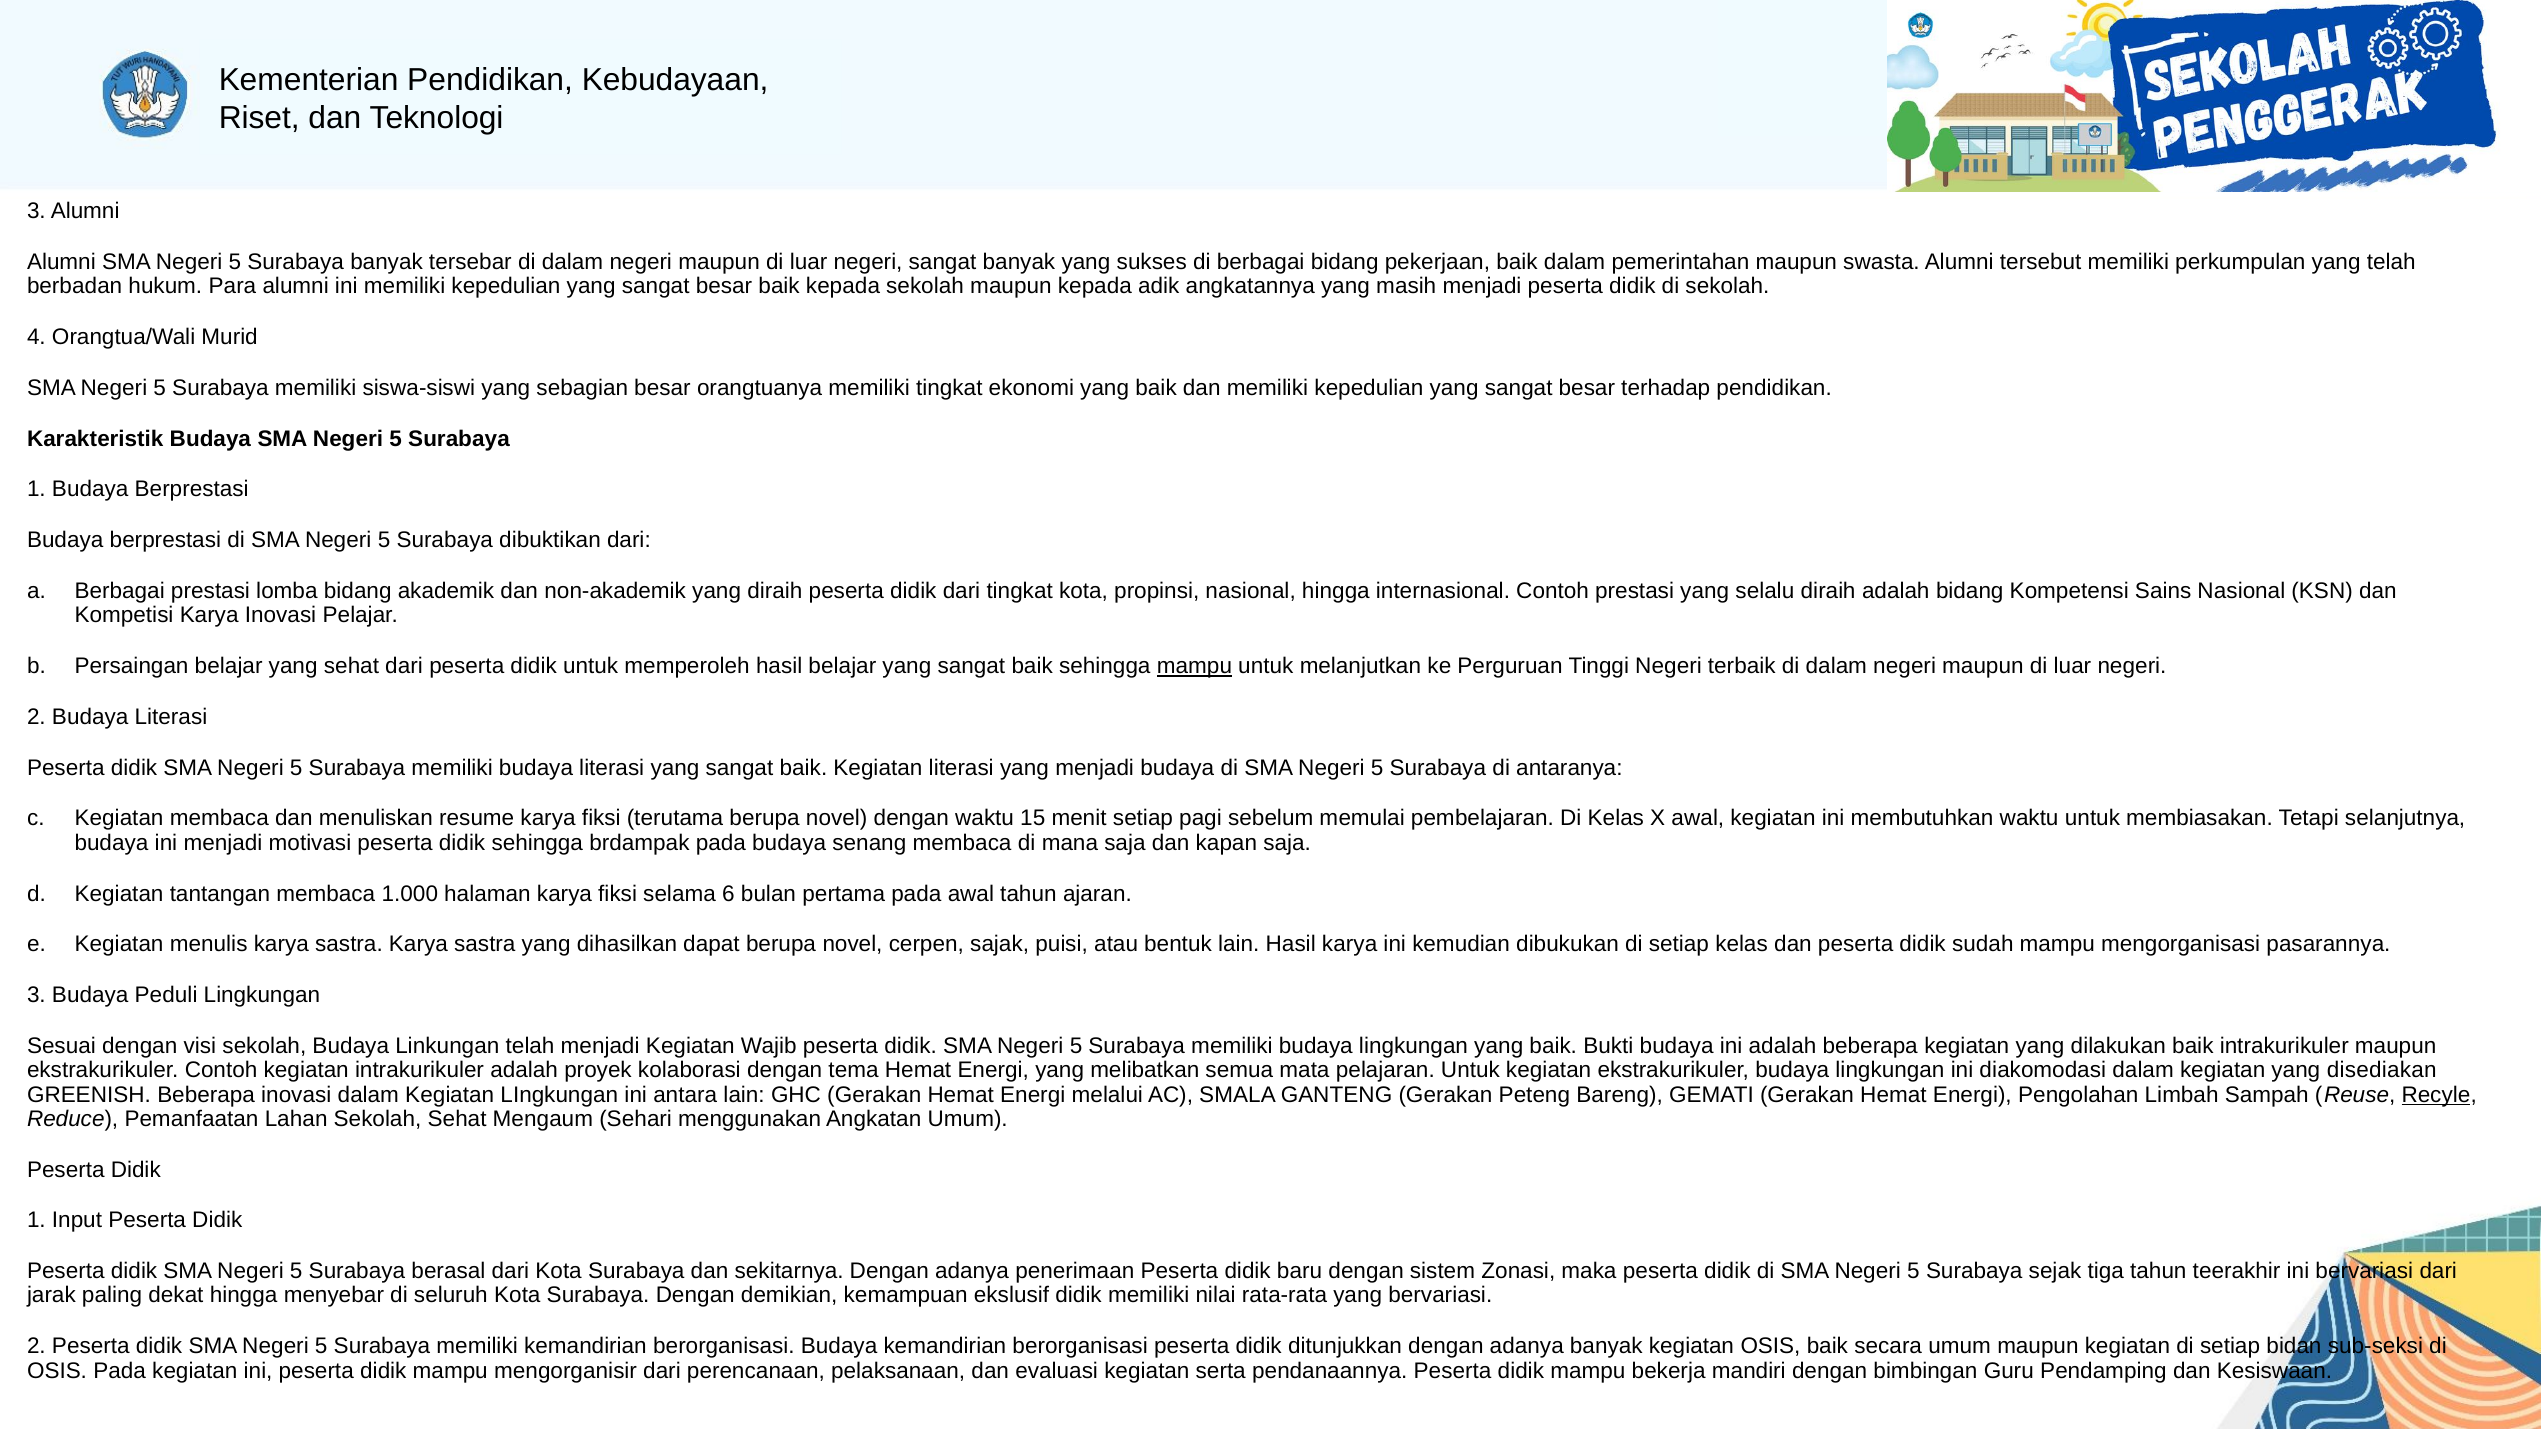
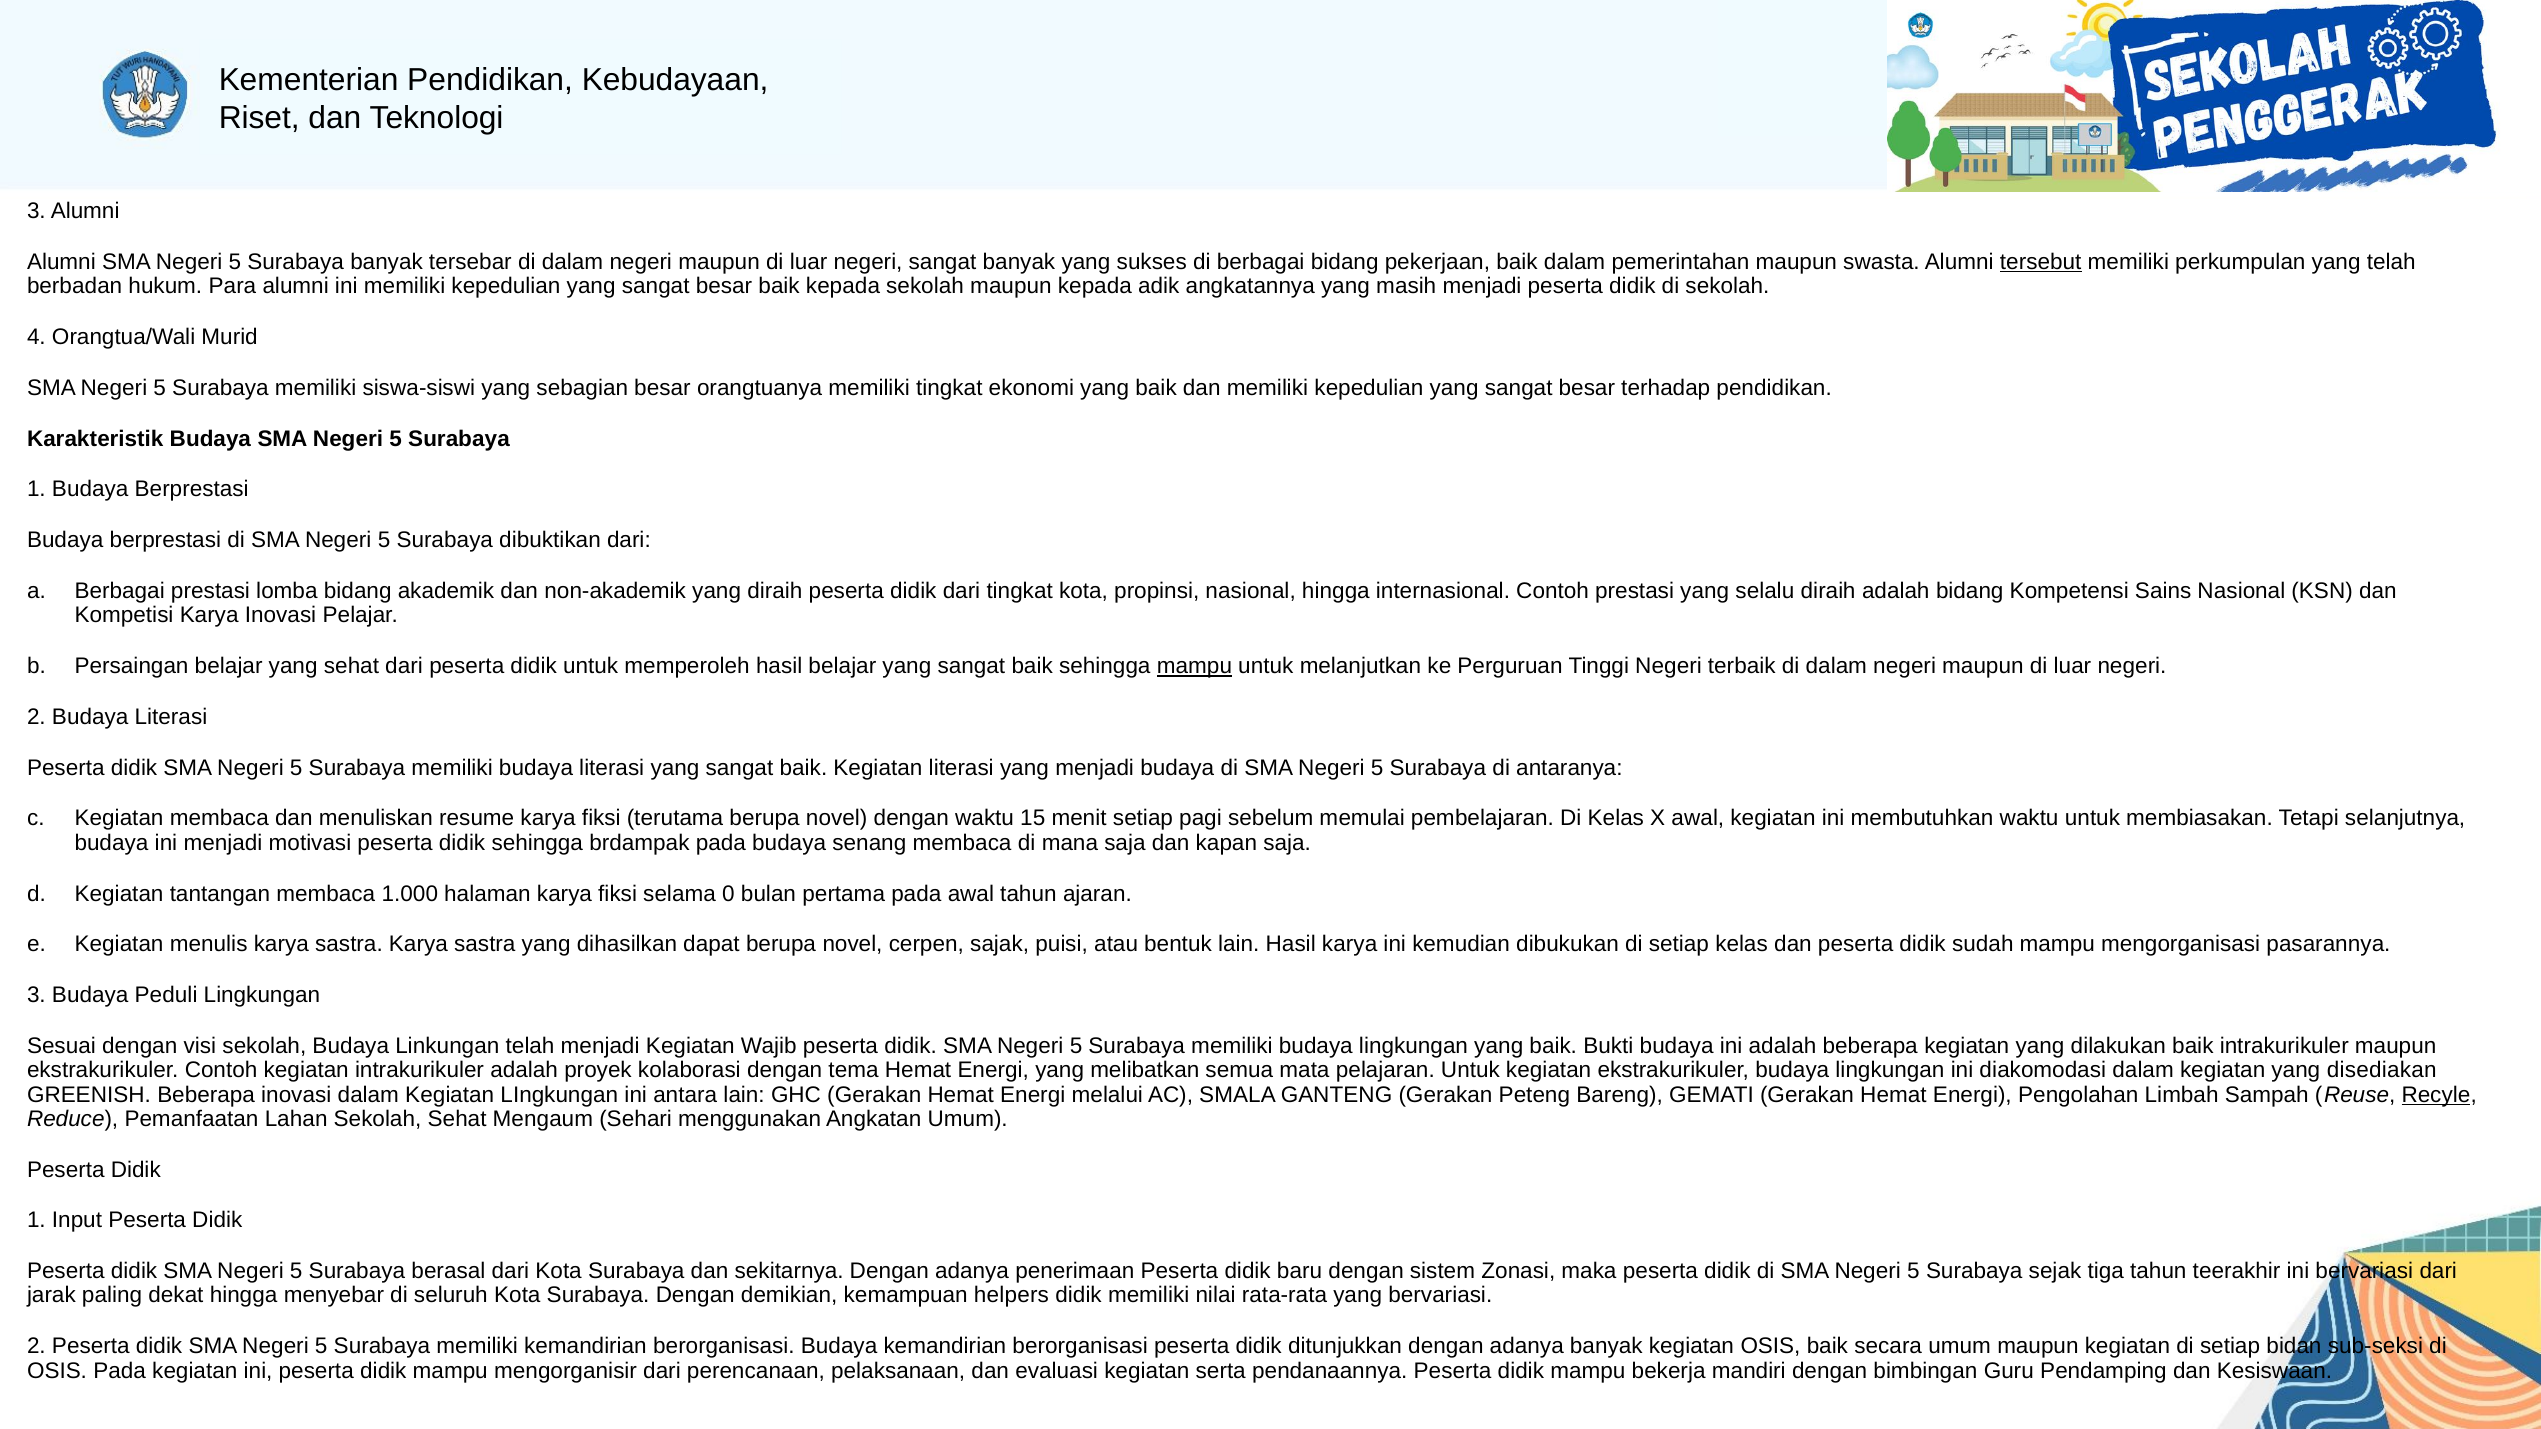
tersebut underline: none -> present (2041, 262)
6: 6 -> 0 (728, 894)
ekslusif: ekslusif -> helpers (1011, 1296)
